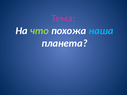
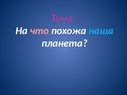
что colour: light green -> pink (39, 31)
